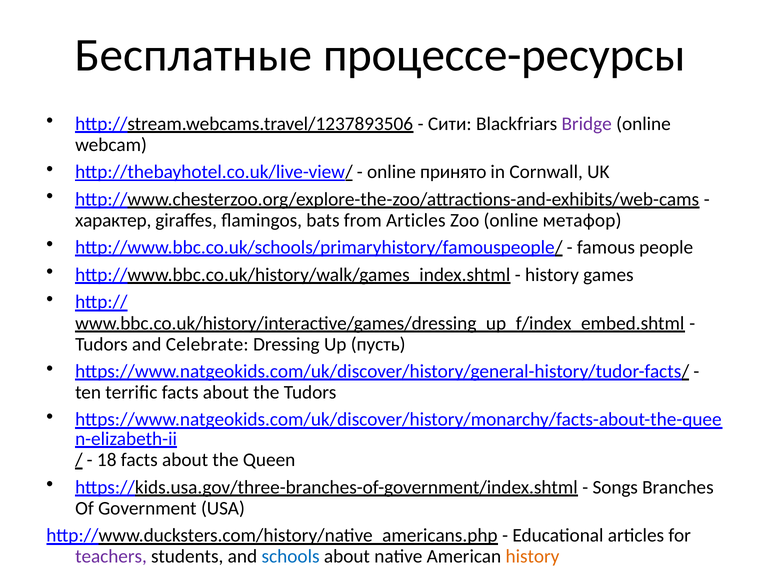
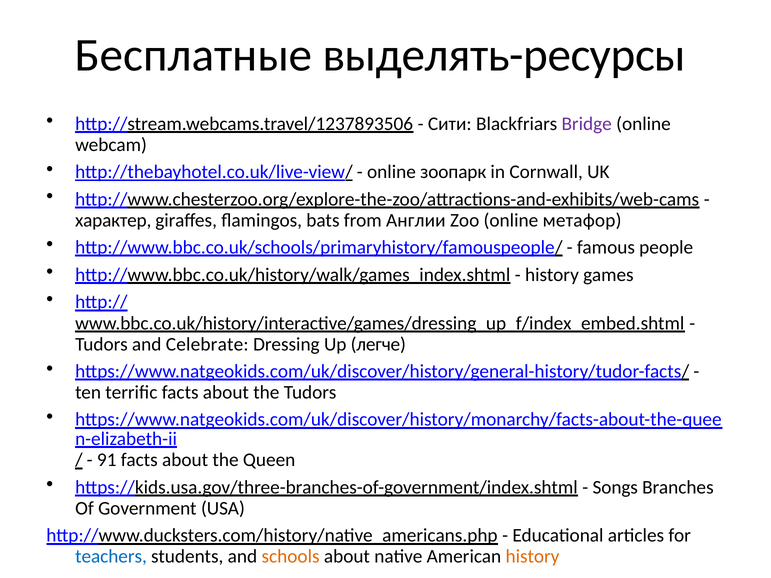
процессе-ресурсы: процессе-ресурсы -> выделять-ресурсы (504, 55)
принято: принято -> зоопарк (453, 172)
from Articles: Articles -> Англии (416, 220)
пусть: пусть -> легче (378, 345)
18: 18 -> 91 (107, 460)
teachers colour: purple -> blue (111, 557)
schools colour: blue -> orange (291, 557)
